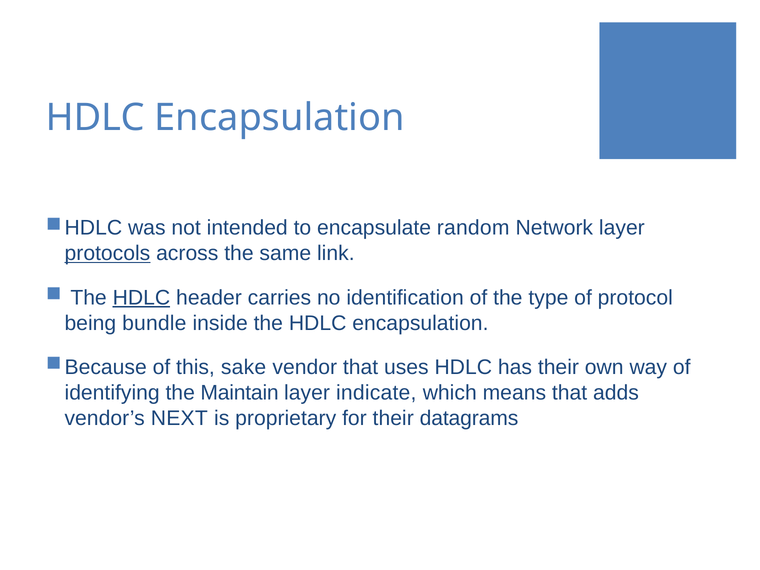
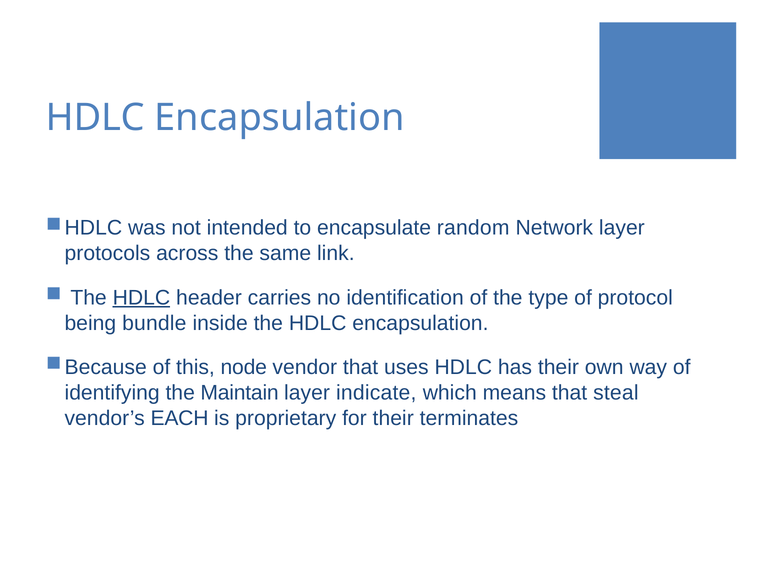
protocols underline: present -> none (107, 253)
sake: sake -> node (244, 367)
adds: adds -> steal (616, 393)
NEXT: NEXT -> EACH (180, 418)
datagrams: datagrams -> terminates (469, 418)
